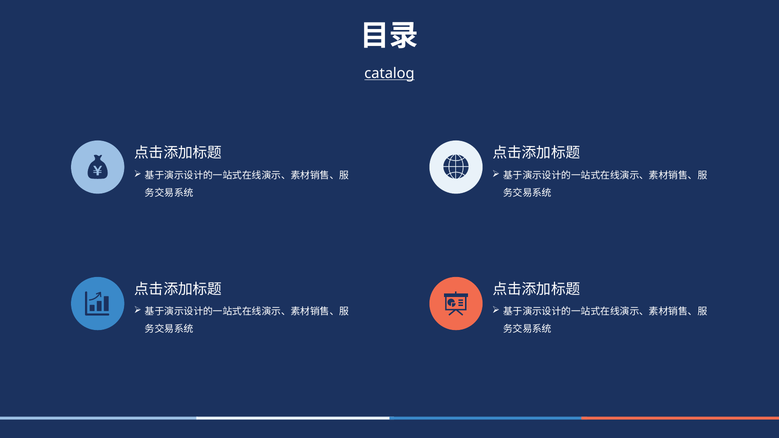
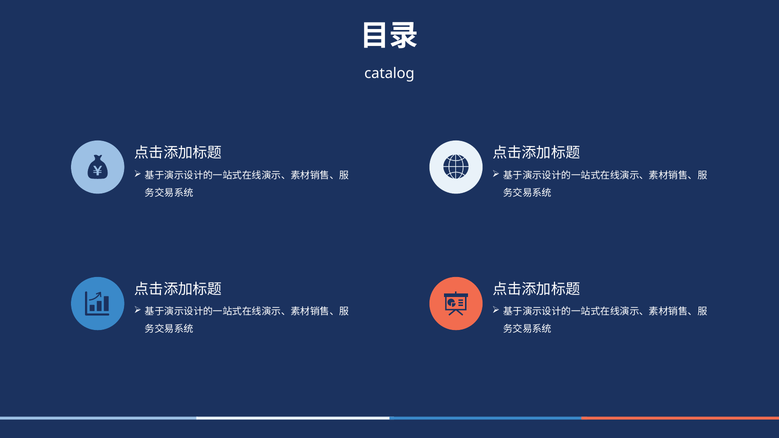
catalog underline: present -> none (389, 74)
